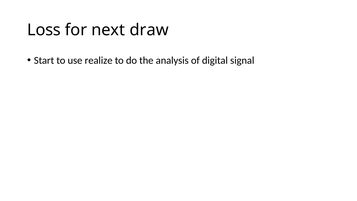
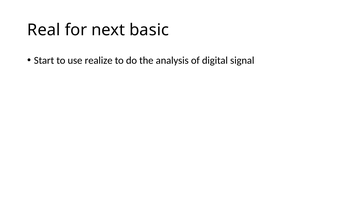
Loss: Loss -> Real (44, 30)
draw: draw -> basic (149, 30)
